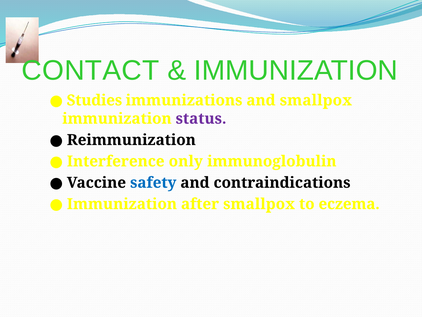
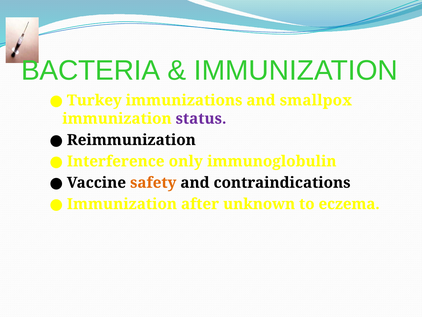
CONTACT: CONTACT -> BACTERIA (91, 70)
Studies: Studies -> Turkey (94, 100)
safety colour: blue -> orange (153, 182)
after smallpox: smallpox -> unknown (259, 204)
